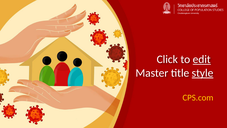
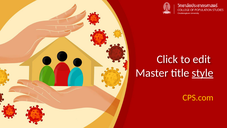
edit underline: present -> none (202, 59)
